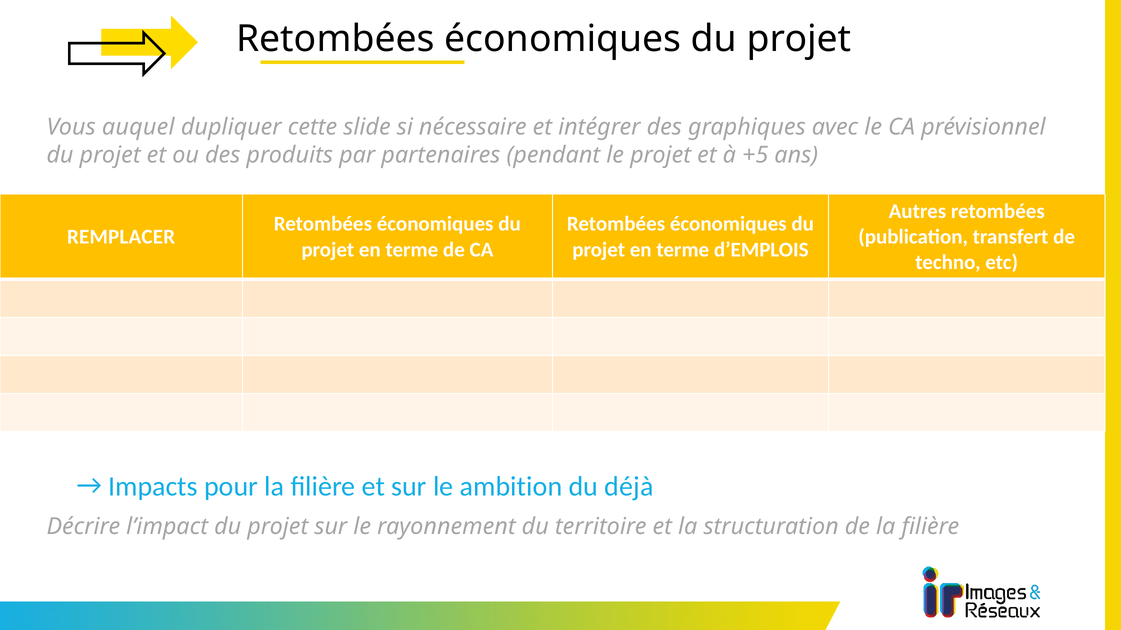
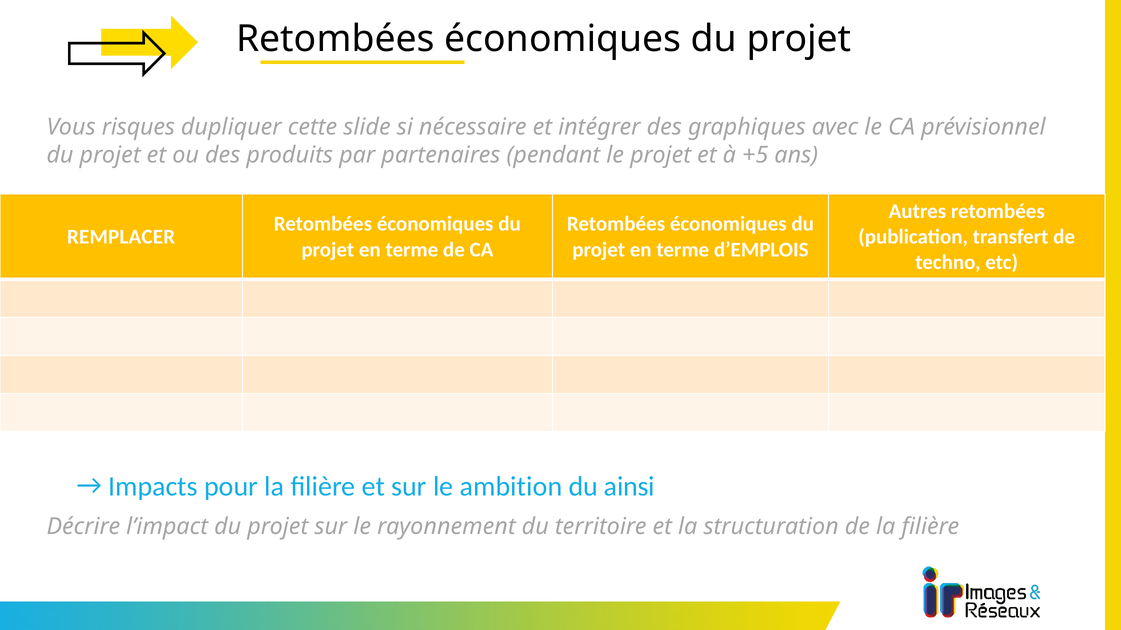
auquel: auquel -> risques (138, 127)
déjà: déjà -> ainsi (629, 487)
